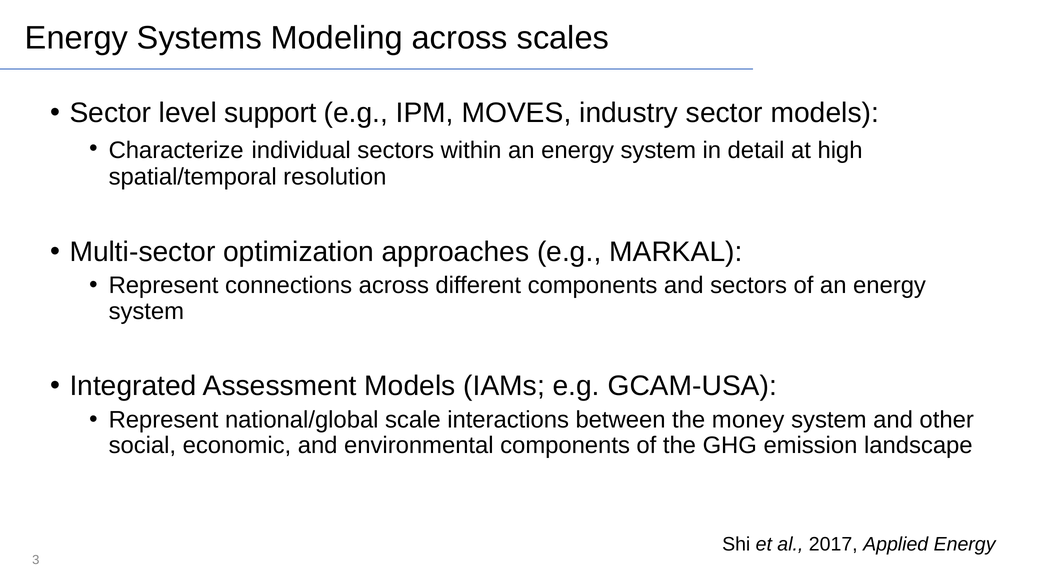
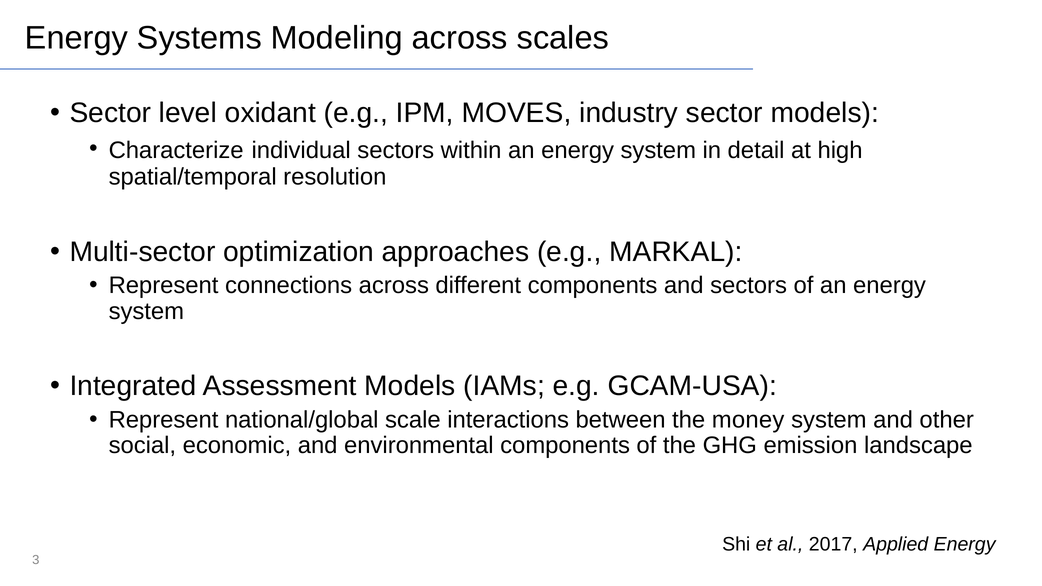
support: support -> oxidant (270, 113)
